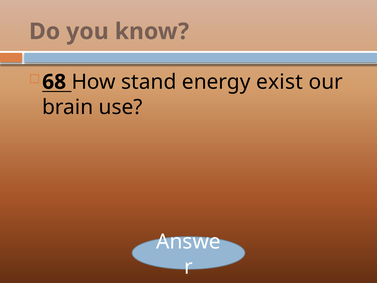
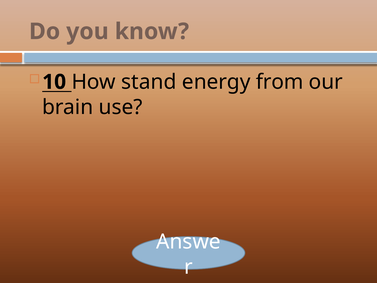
68: 68 -> 10 (54, 82)
exist: exist -> from (280, 82)
